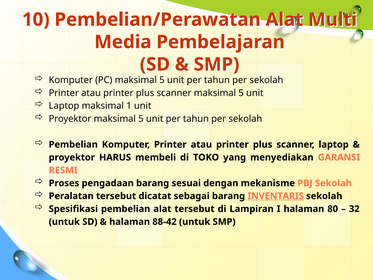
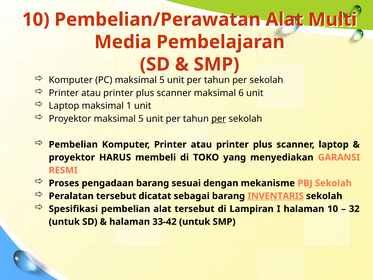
scanner maksimal 5: 5 -> 6 (241, 93)
per underline: none -> present (219, 119)
halaman 80: 80 -> 10 (333, 209)
88-42: 88-42 -> 33-42 (165, 222)
